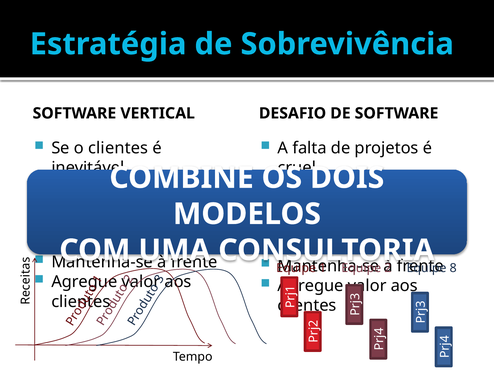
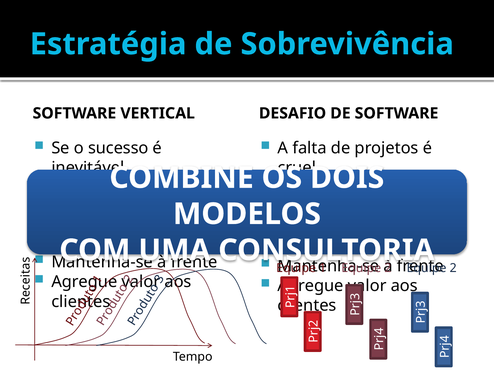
o clientes: clientes -> sucesso (118, 148)
8: 8 -> 2 (453, 269)
